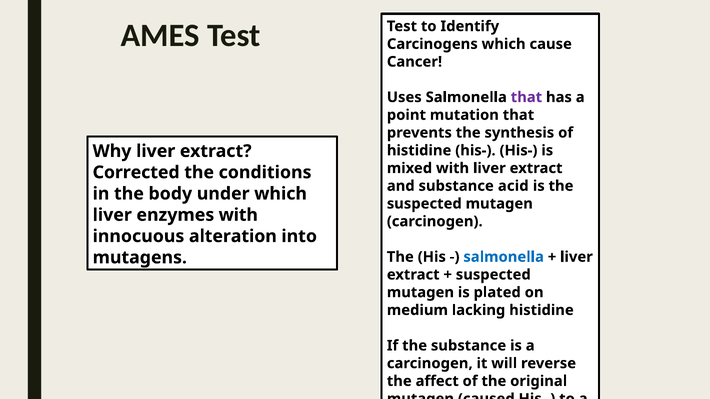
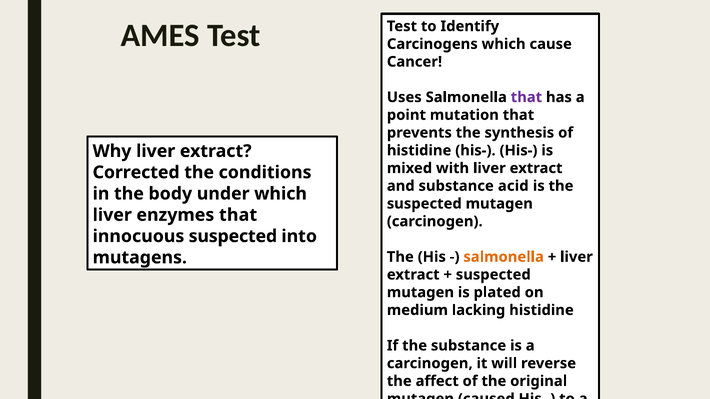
enzymes with: with -> that (238, 215)
innocuous alteration: alteration -> suspected (233, 236)
salmonella colour: blue -> orange (504, 257)
